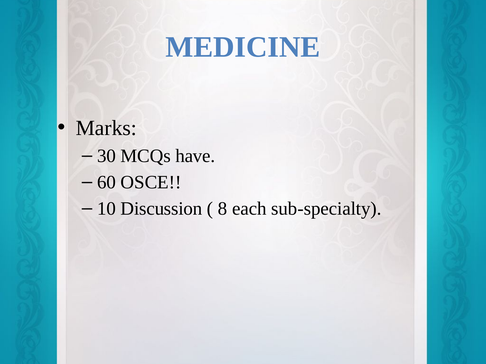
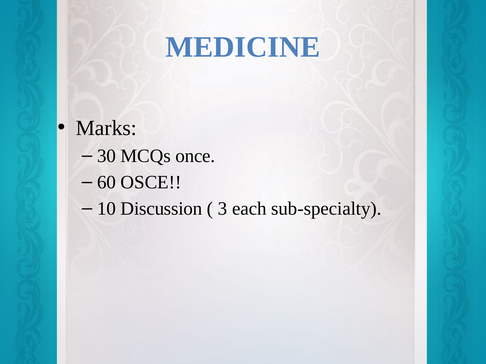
have: have -> once (195, 156)
8: 8 -> 3 (223, 209)
